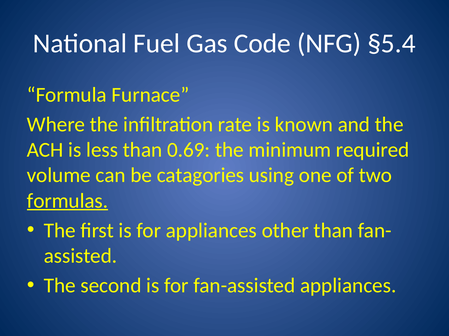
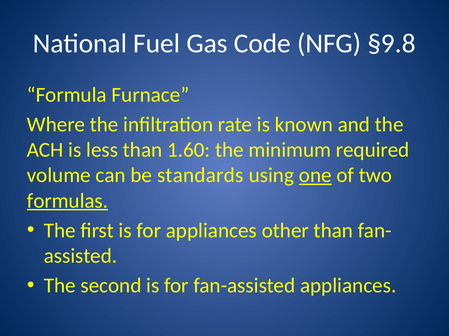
§5.4: §5.4 -> §9.8 (392, 43)
0.69: 0.69 -> 1.60 (189, 150)
catagories: catagories -> standards (200, 176)
one underline: none -> present (315, 176)
